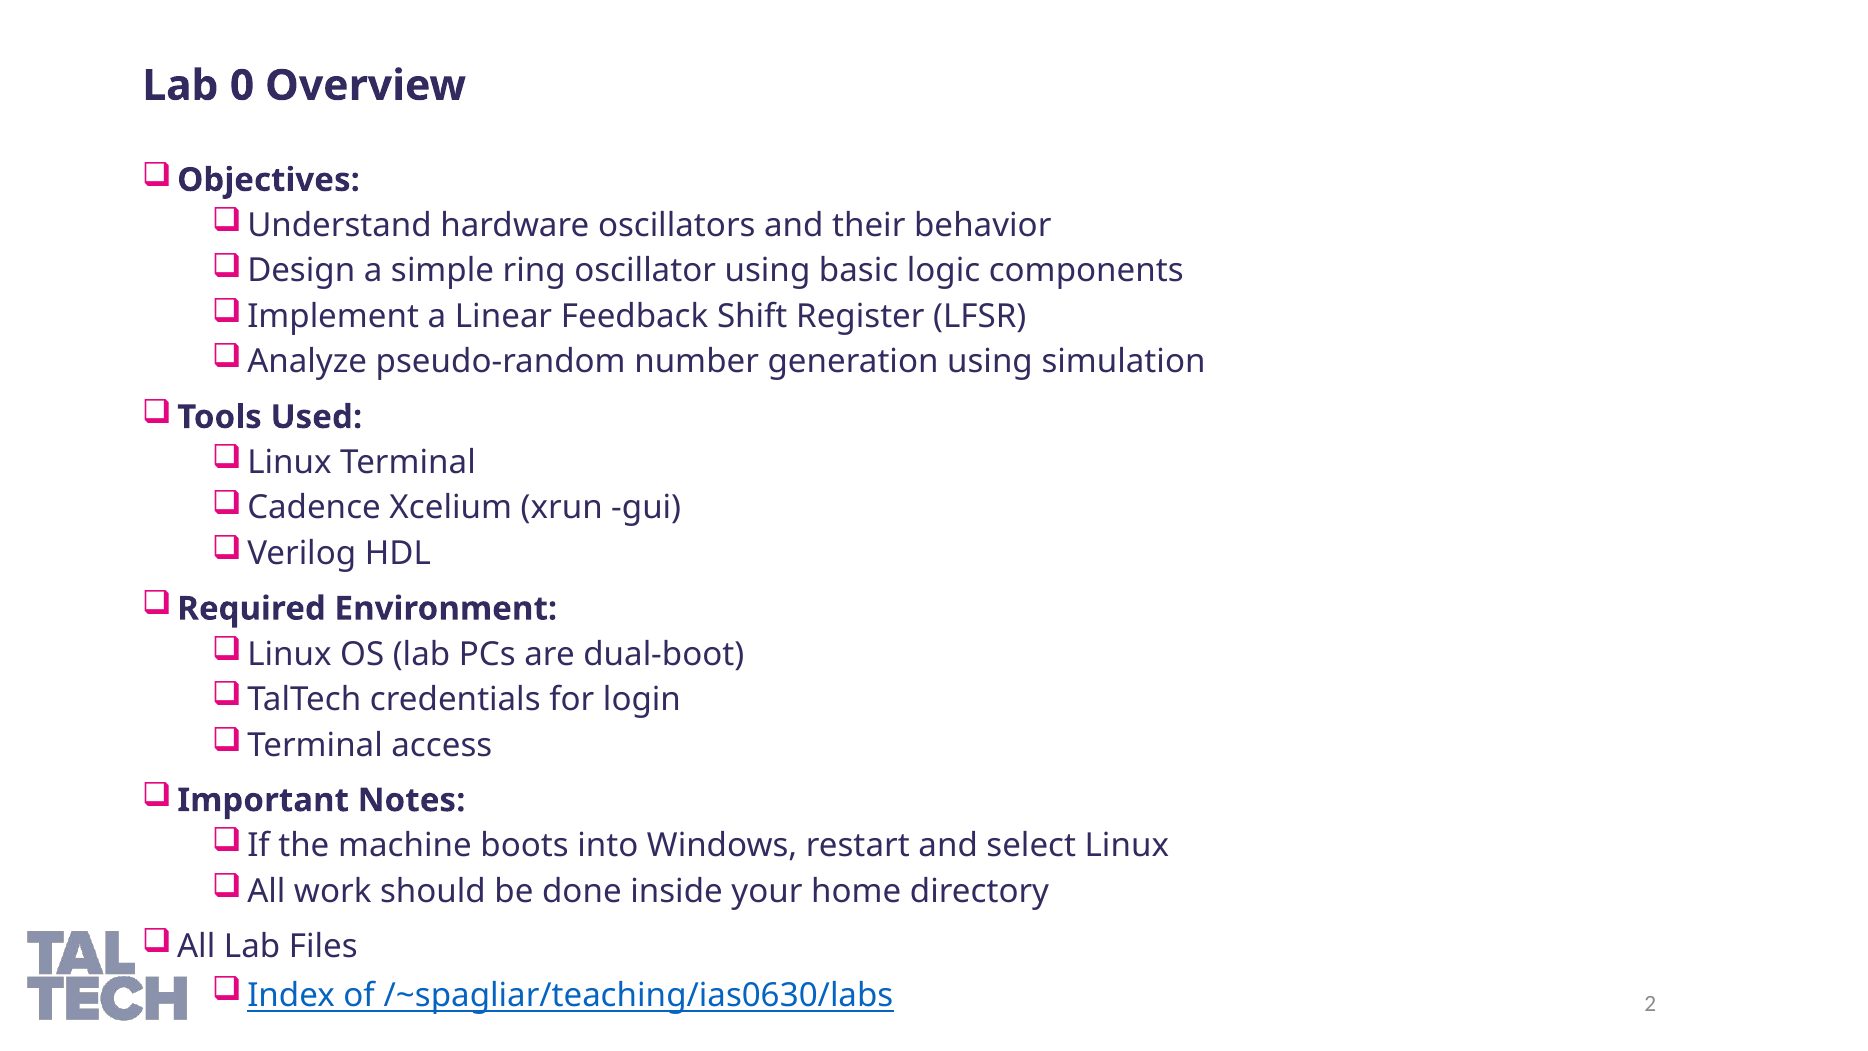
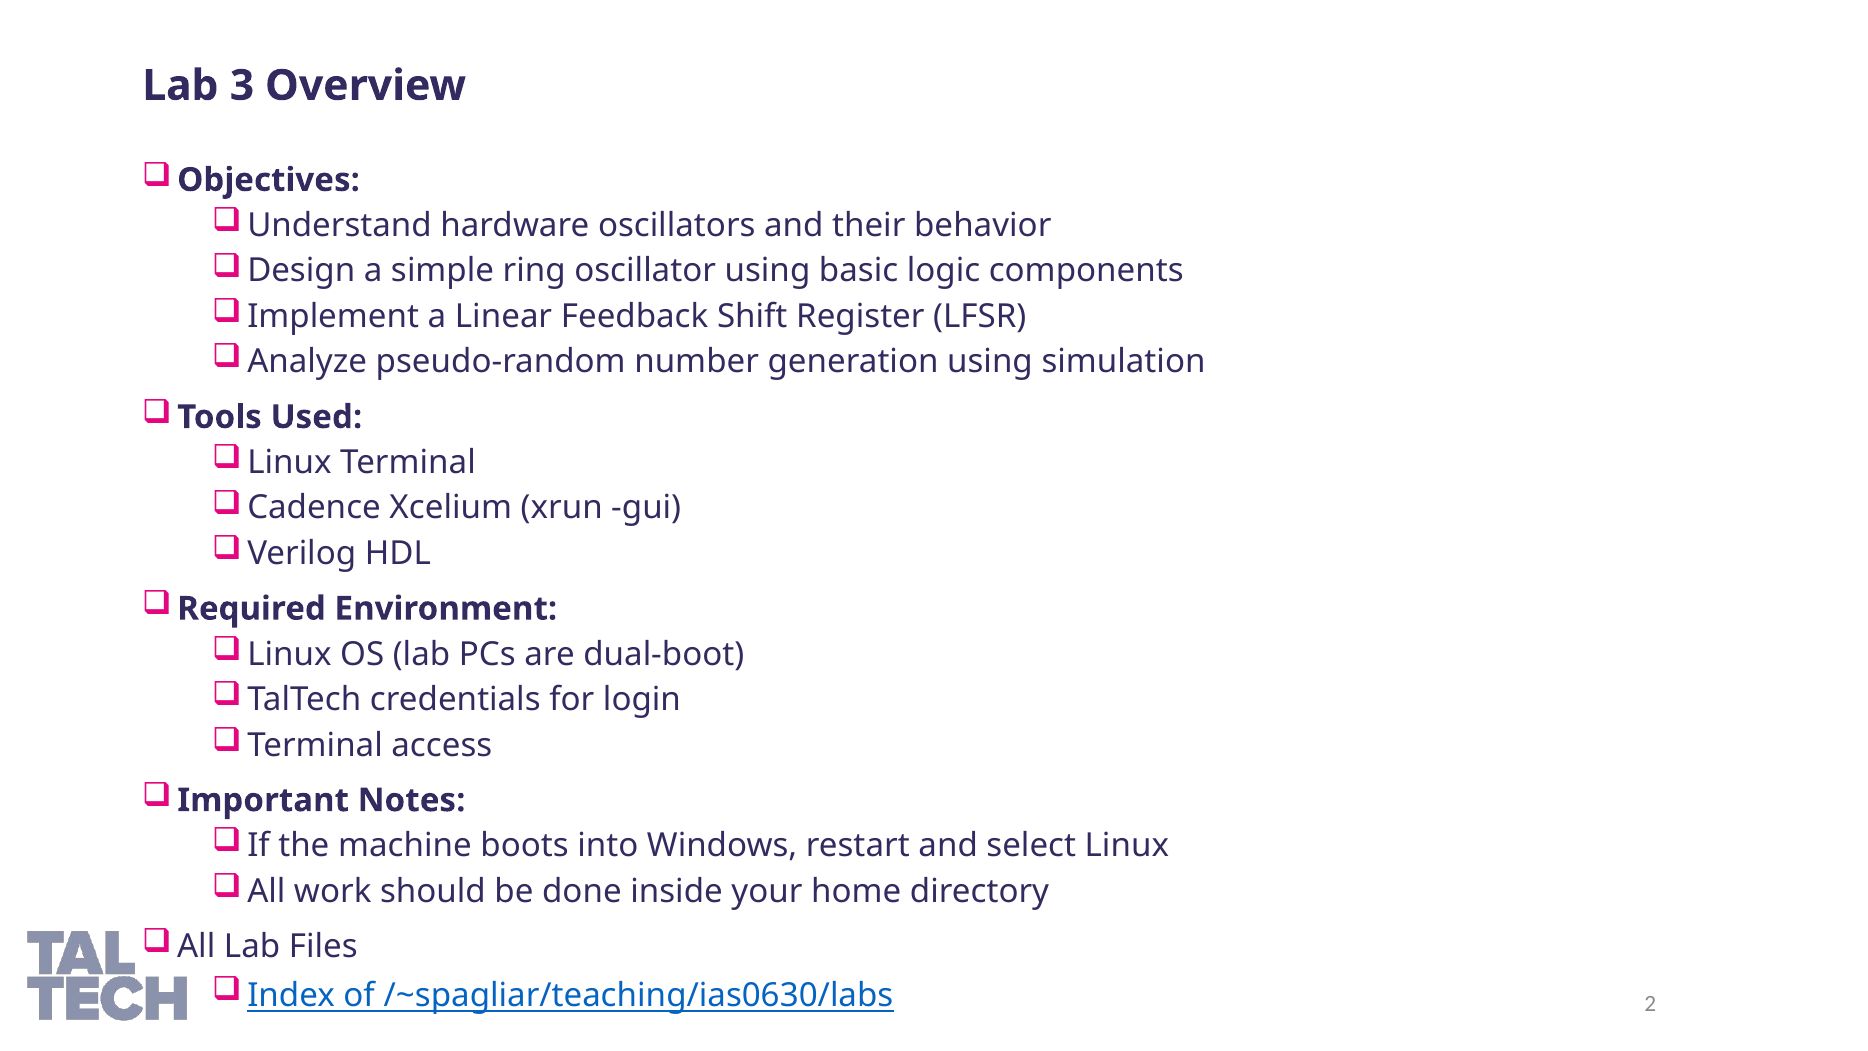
0: 0 -> 3 (242, 86)
